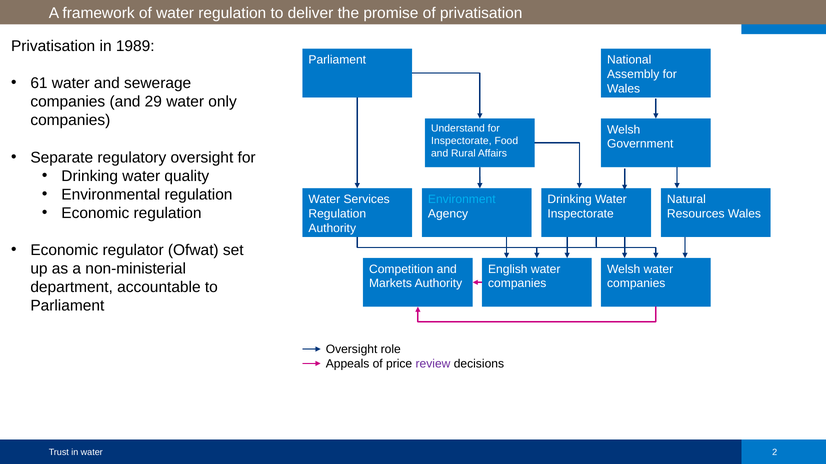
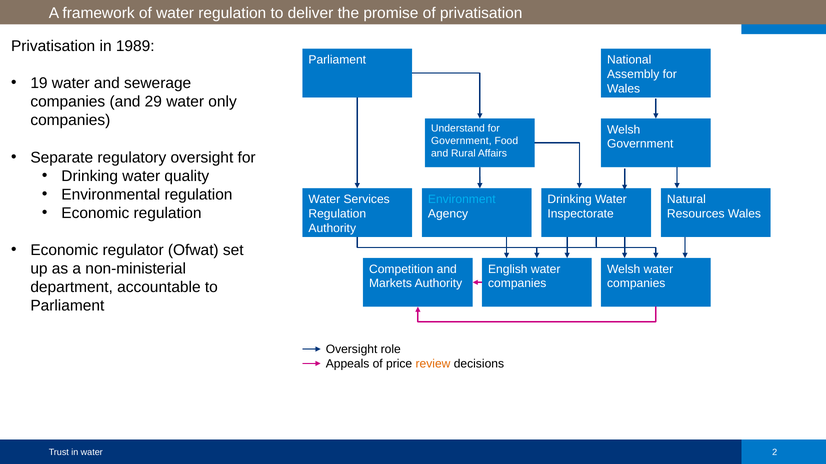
61: 61 -> 19 (39, 83)
Inspectorate: Inspectorate -> Government (461, 141)
review colour: purple -> orange (433, 364)
